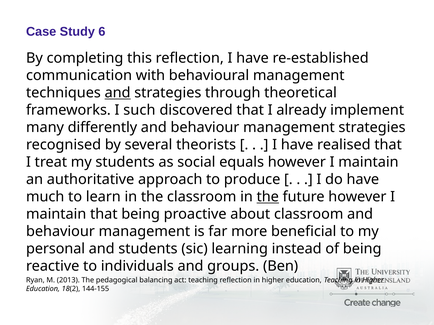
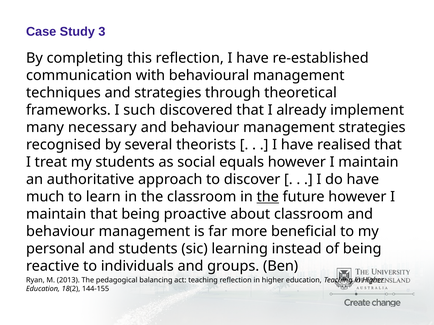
6: 6 -> 3 (102, 32)
and underline: present -> none (118, 93)
differently: differently -> necessary (102, 128)
produce: produce -> discover (252, 180)
